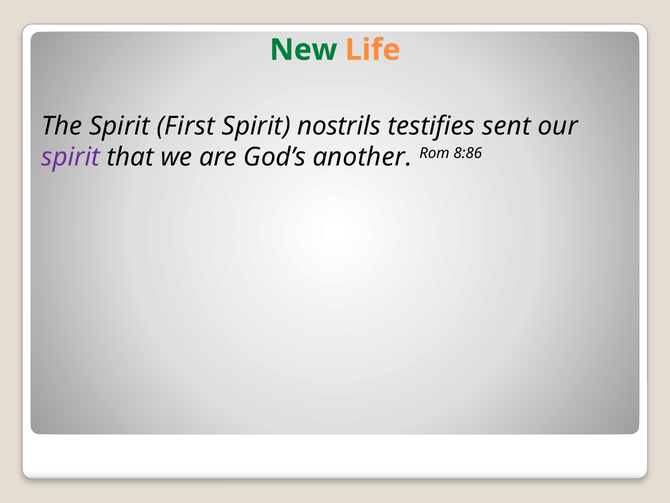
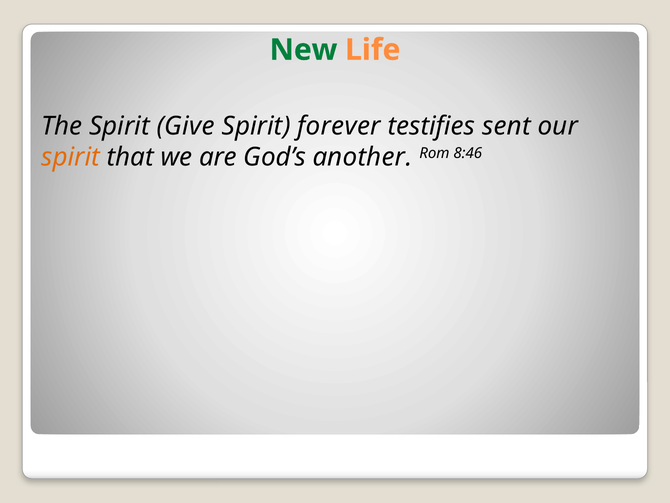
First: First -> Give (186, 126)
nostrils: nostrils -> forever (339, 126)
spirit colour: purple -> orange (71, 157)
8:86: 8:86 -> 8:46 (468, 153)
